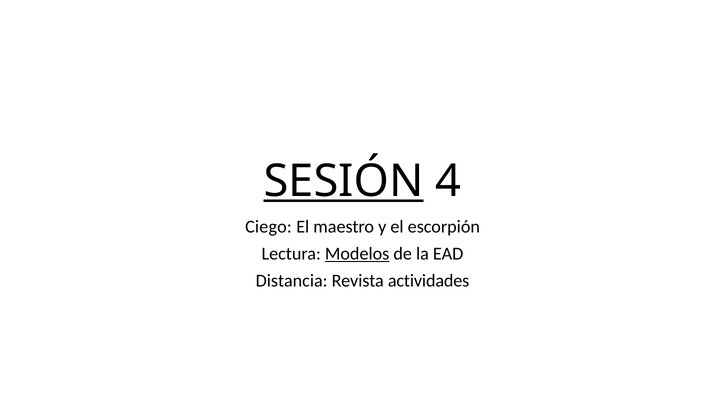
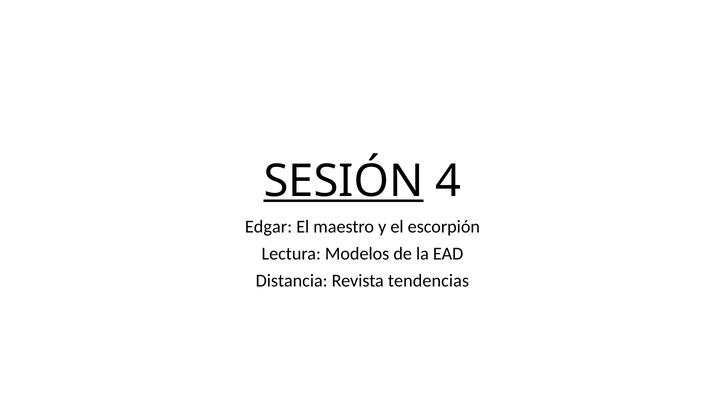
Ciego: Ciego -> Edgar (269, 227)
Modelos underline: present -> none (357, 254)
actividades: actividades -> tendencias (428, 281)
